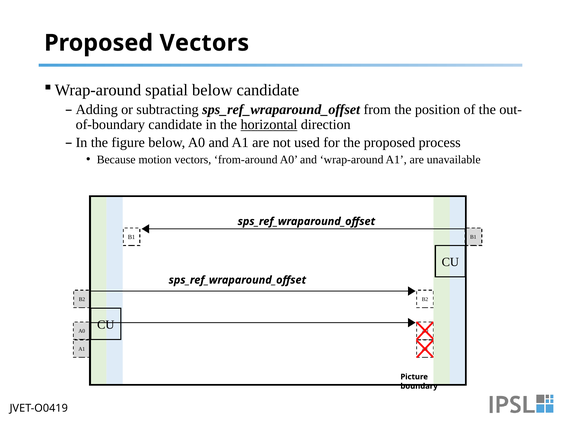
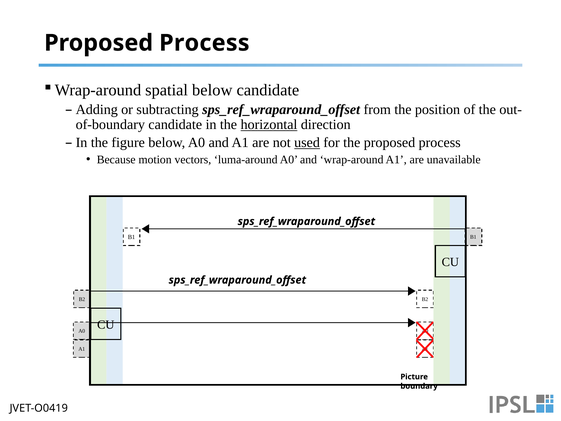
Vectors: Vectors -> Process (204, 43)
used underline: none -> present (307, 143)
from-around: from-around -> luma-around (246, 159)
